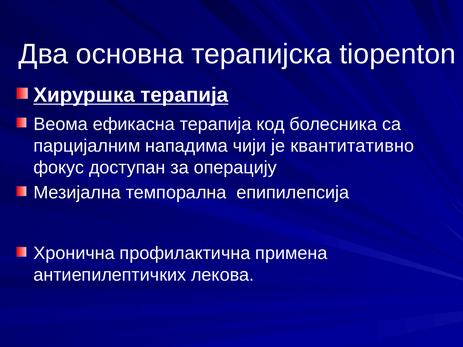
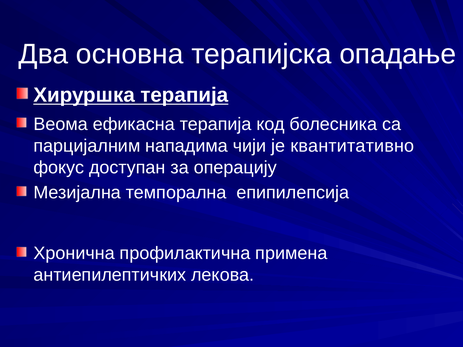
tiopenton: tiopenton -> опадање (398, 54)
